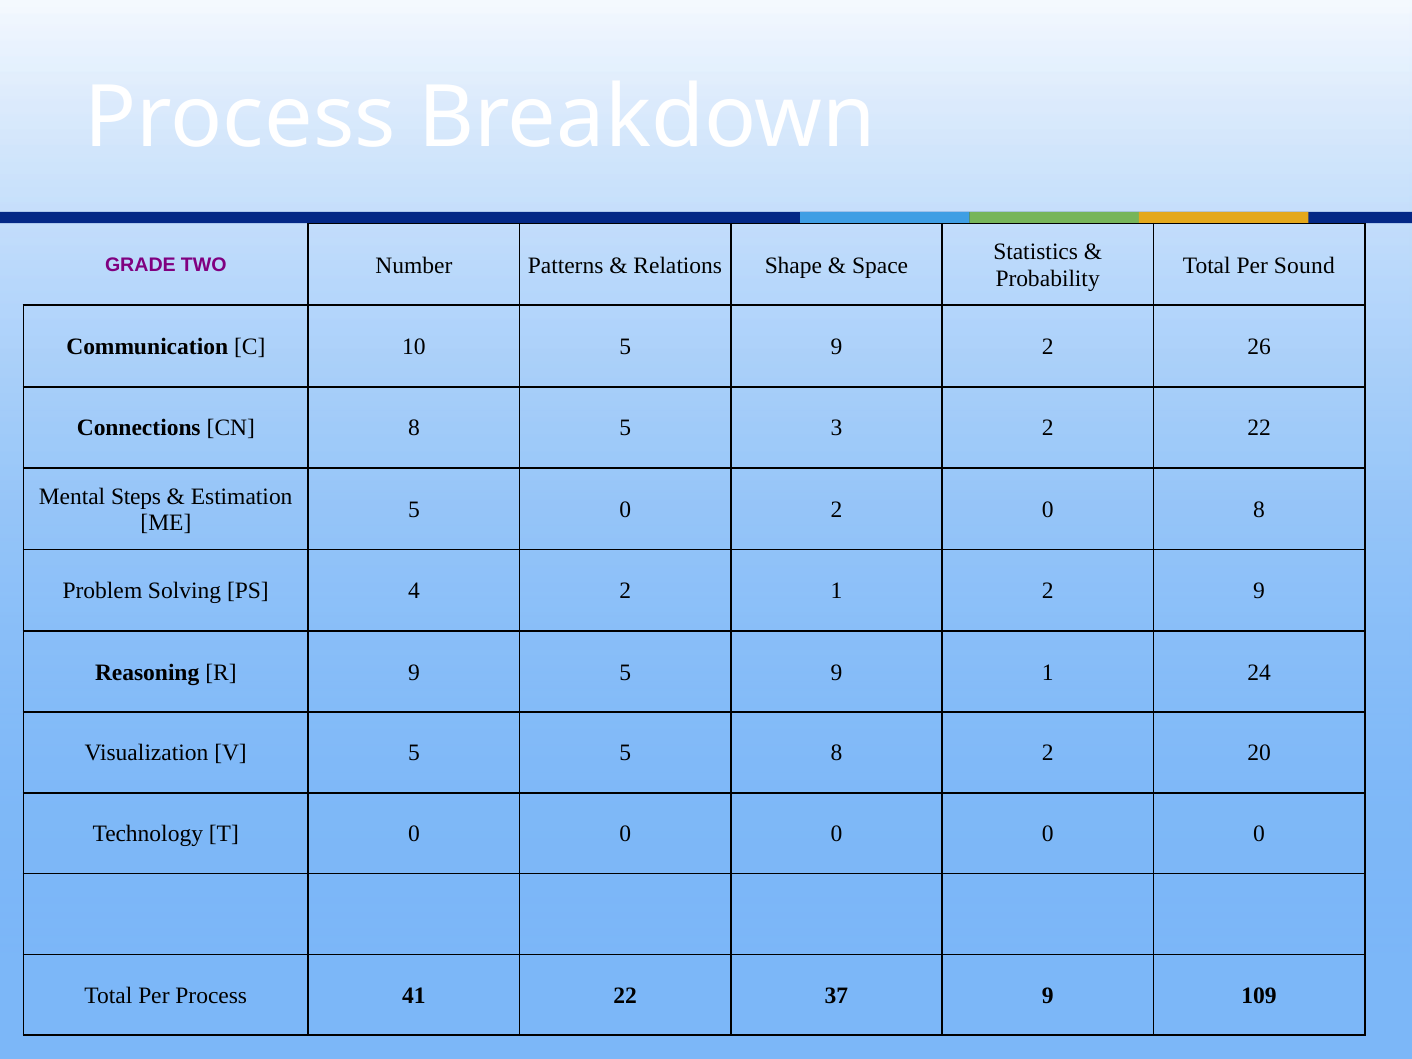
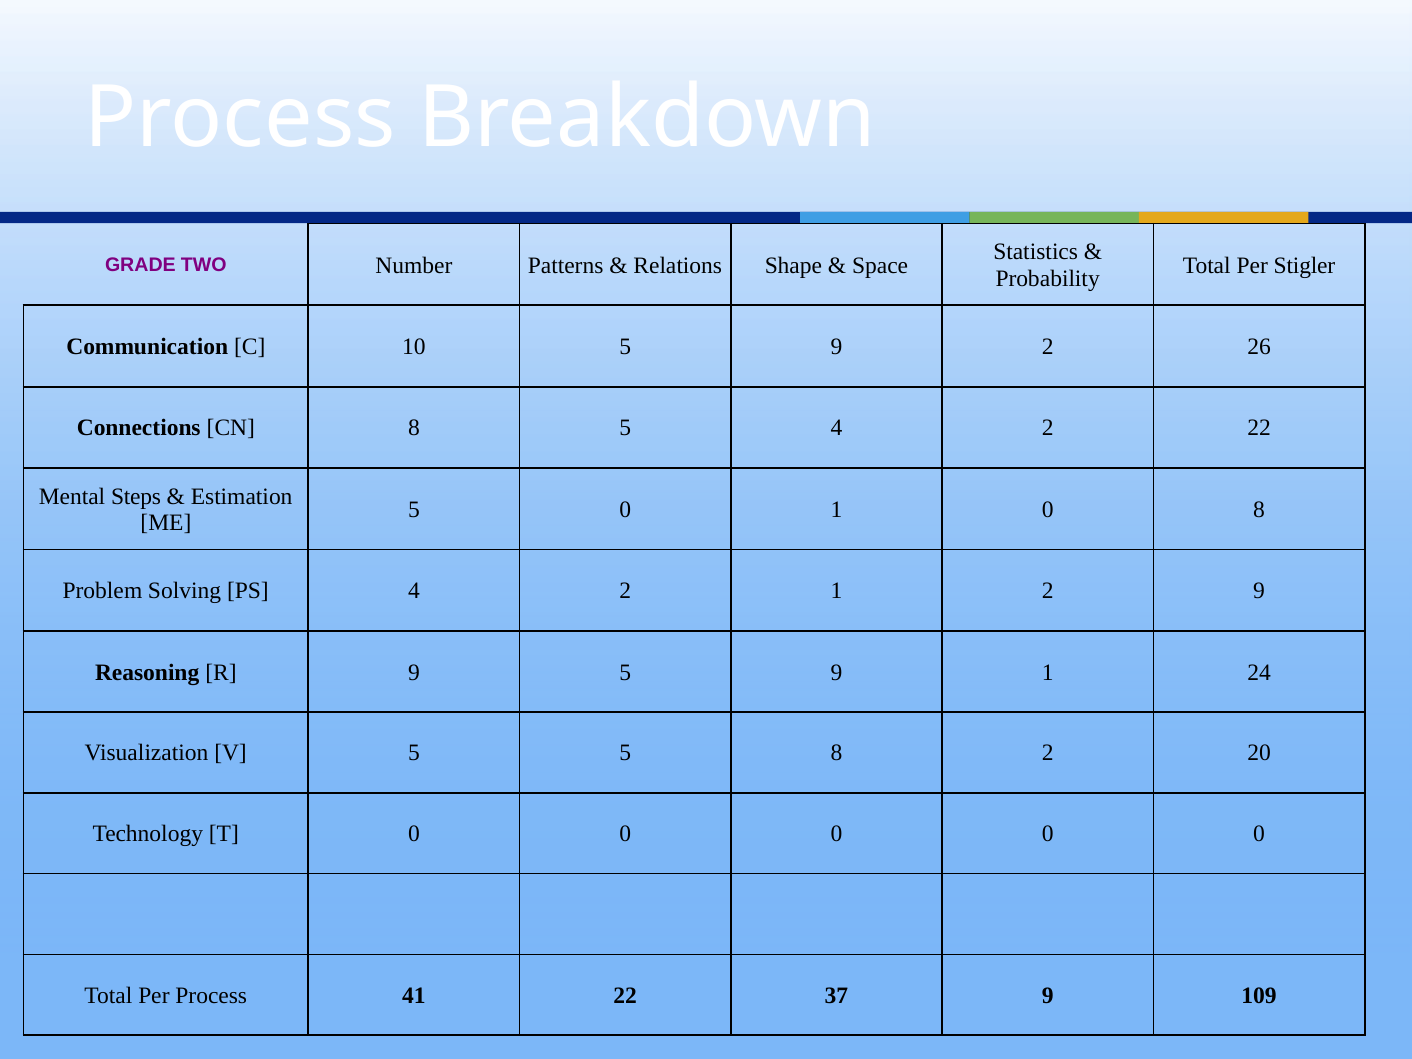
Sound: Sound -> Stigler (1305, 265)
5 3: 3 -> 4 (837, 428)
0 2: 2 -> 1 (837, 509)
